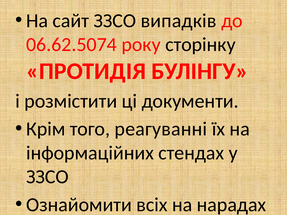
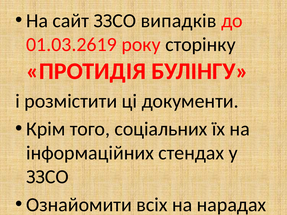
06.62.5074: 06.62.5074 -> 01.03.2619 (71, 45)
реагуванні: реагуванні -> соціальних (161, 129)
